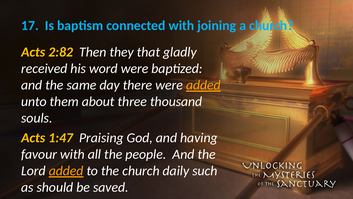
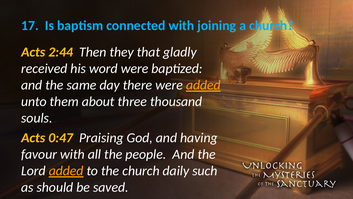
2:82: 2:82 -> 2:44 (61, 52)
1:47: 1:47 -> 0:47 (61, 138)
